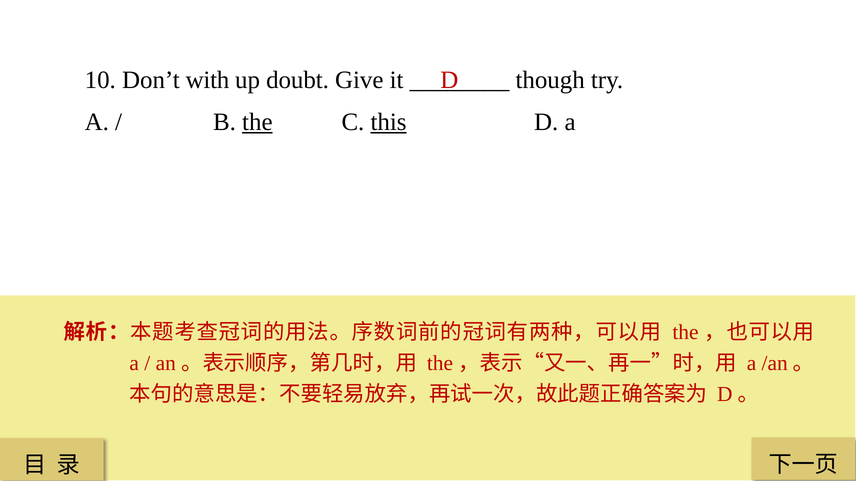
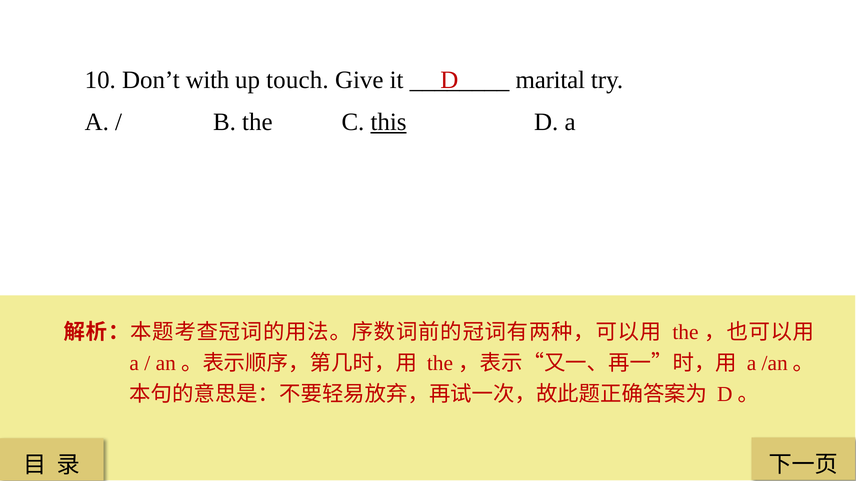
doubt: doubt -> touch (297, 80)
though: though -> marital (550, 80)
the underline: present -> none (257, 122)
